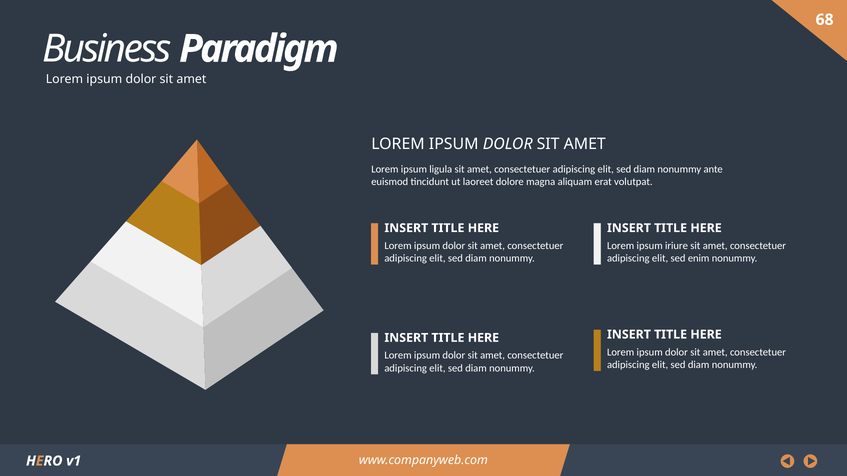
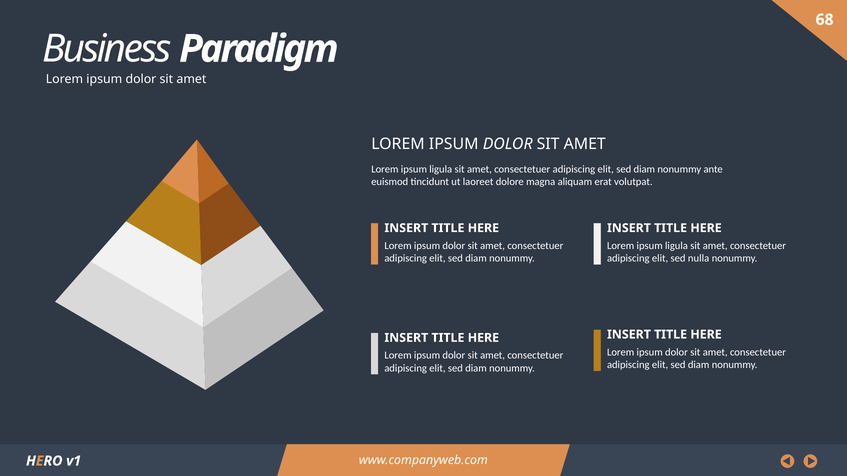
iriure: iriure -> ligula (676, 246)
enim: enim -> nulla (699, 259)
